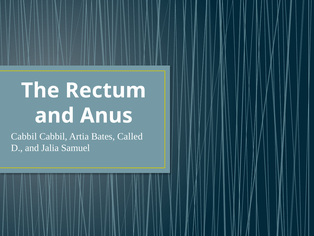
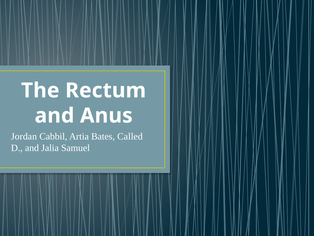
Cabbil: Cabbil -> Jordan (24, 136)
